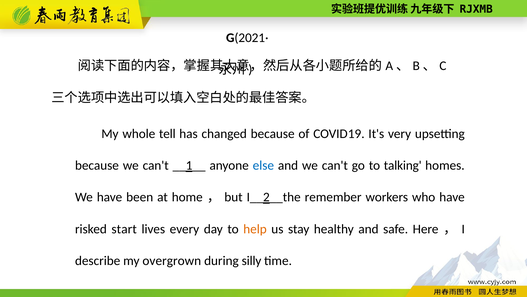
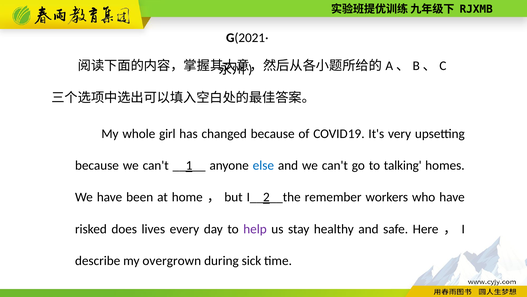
tell: tell -> girl (167, 134)
start: start -> does (124, 229)
help colour: orange -> purple (255, 229)
silly: silly -> sick (252, 260)
